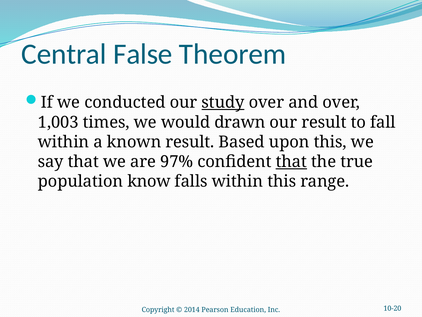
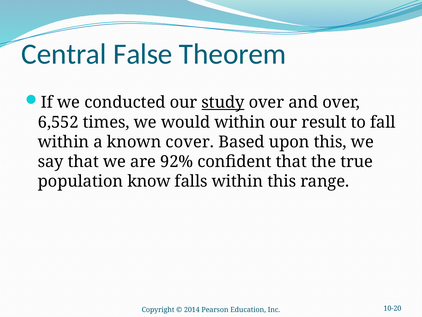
1,003: 1,003 -> 6,552 (58, 122)
would drawn: drawn -> within (240, 122)
known result: result -> cover (190, 142)
97%: 97% -> 92% (177, 162)
that underline: present -> none (291, 162)
